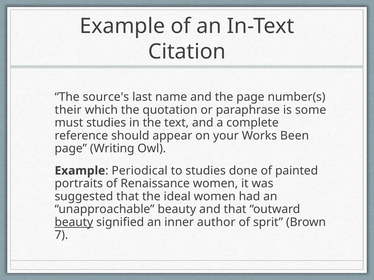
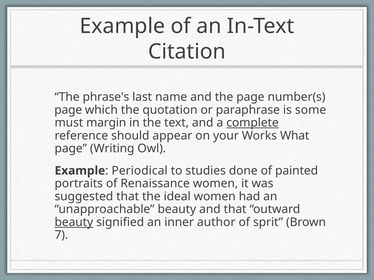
source's: source's -> phrase's (106, 97)
their: their -> page (68, 110)
must studies: studies -> margin (106, 123)
complete underline: none -> present (252, 123)
Been: Been -> What (295, 136)
